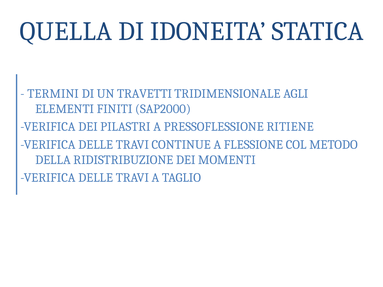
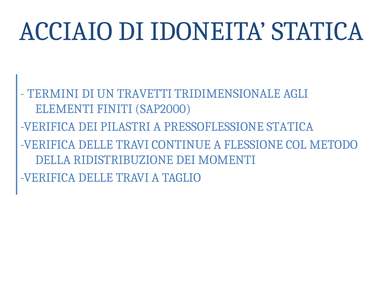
QUELLA: QUELLA -> ACCIAIO (66, 31)
PRESSOFLESSIONE RITIENE: RITIENE -> STATICA (290, 127)
